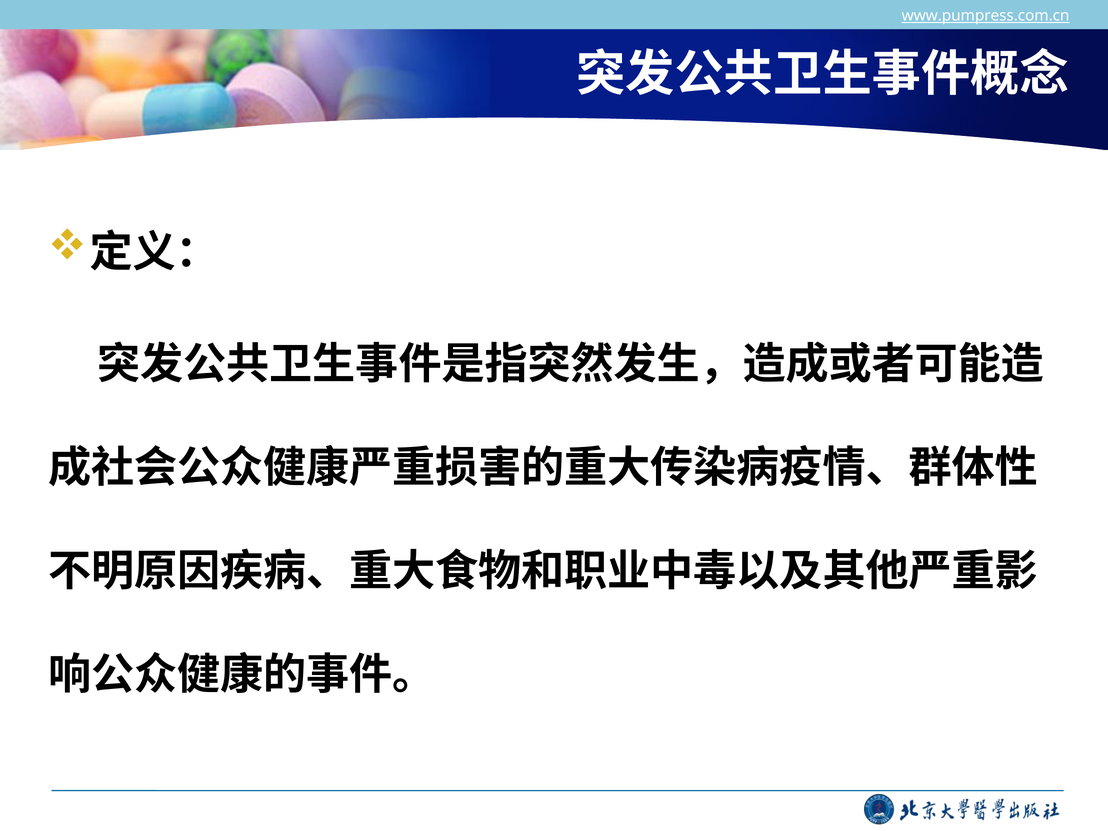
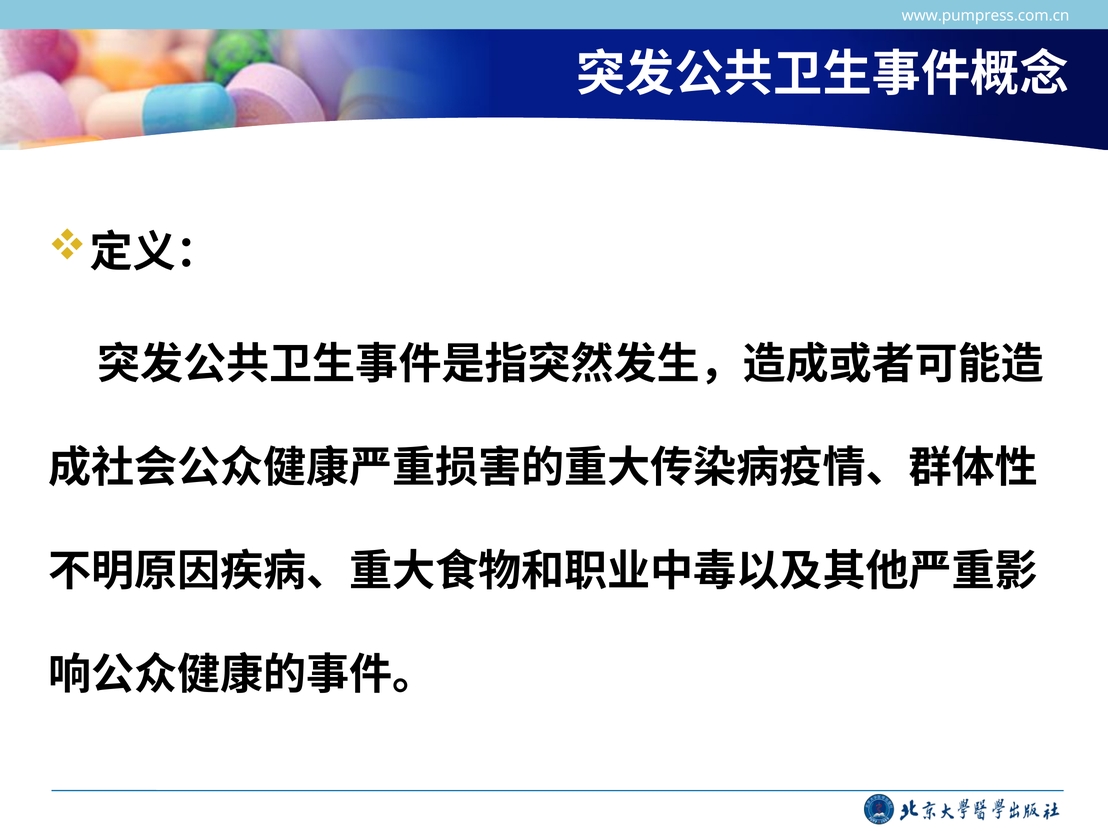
www.pumpress.com.cn underline: present -> none (986, 16)
